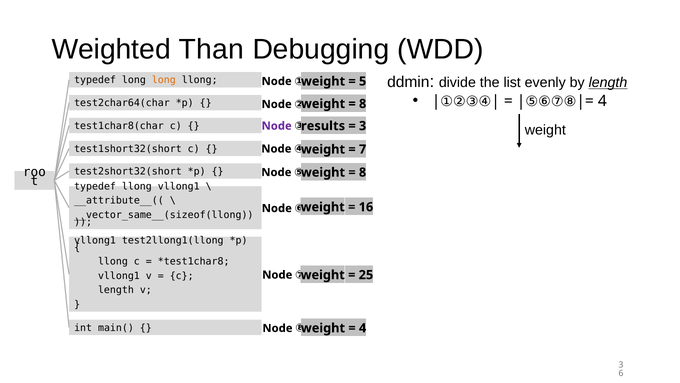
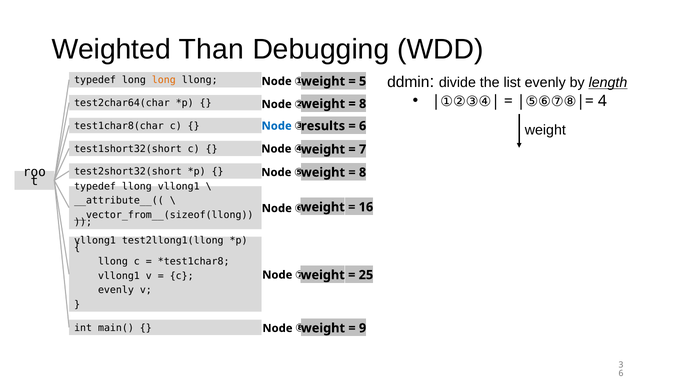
3: 3 -> 6 (363, 126)
Node colour: purple -> blue (277, 126)
__vector_same__(sizeof(llong: __vector_same__(sizeof(llong -> __vector_from__(sizeof(llong (164, 215)
length: length -> evenly (116, 290)
4: 4 -> 9 (363, 328)
